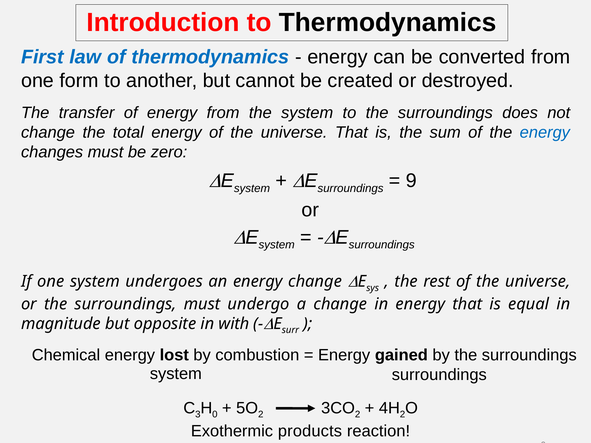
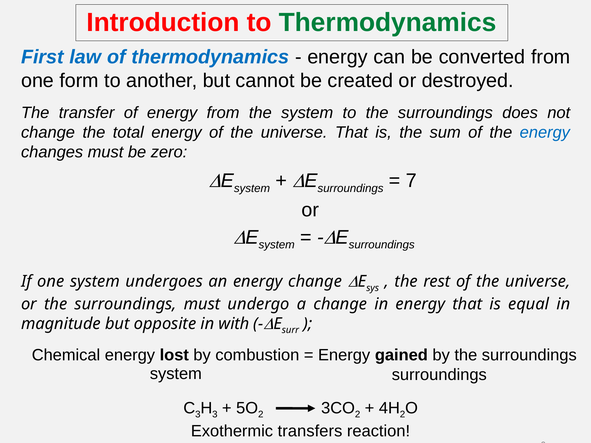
Thermodynamics colour: black -> green (388, 23)
9: 9 -> 7 (411, 181)
0: 0 -> 3 (215, 415)
products: products -> transfers (310, 431)
